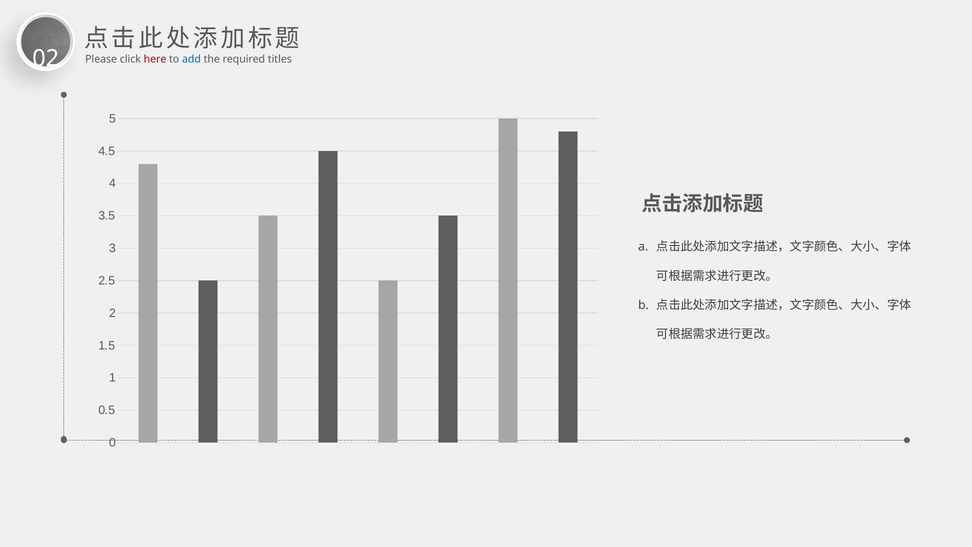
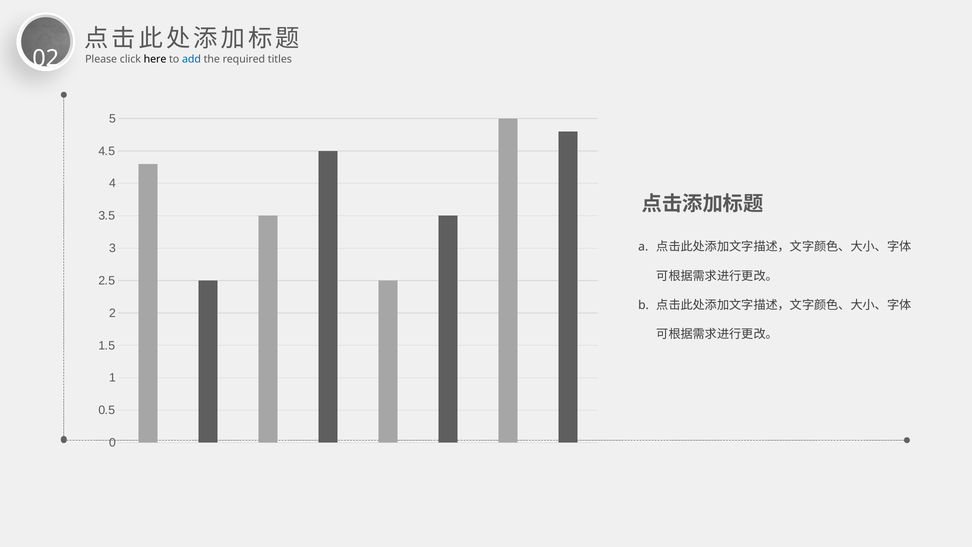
here colour: red -> black (155, 59)
